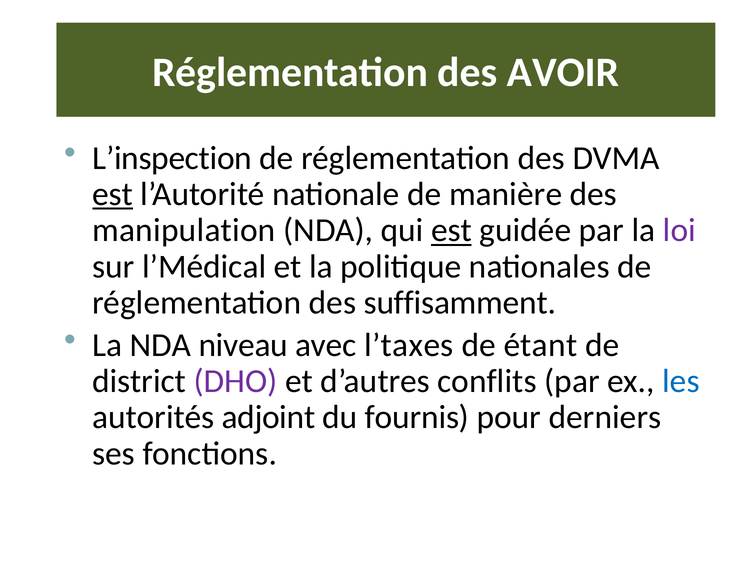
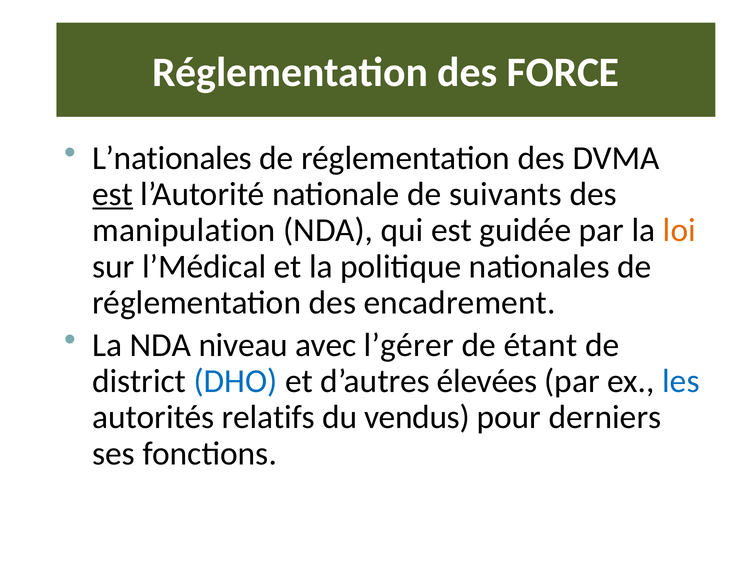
AVOIR: AVOIR -> FORCE (563, 73)
L’inspection: L’inspection -> L’nationales (172, 158)
manière: manière -> suivants (505, 194)
est underline: present -> none (451, 230)
loi colour: purple -> orange (679, 230)
suffisamment: suffisamment -> encadrement (460, 303)
l’taxes: l’taxes -> l’gérer (409, 345)
DHO colour: purple -> blue (236, 381)
conflits: conflits -> élevées (487, 381)
adjoint: adjoint -> relatifs (268, 417)
fournis: fournis -> vendus (417, 417)
